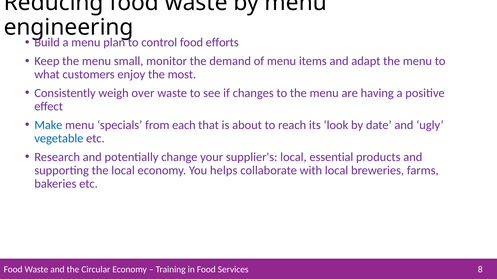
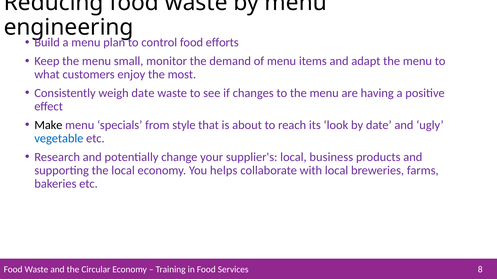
weigh over: over -> date (143, 93)
Make colour: blue -> black (48, 125)
each: each -> style (184, 125)
essential: essential -> business (331, 157)
